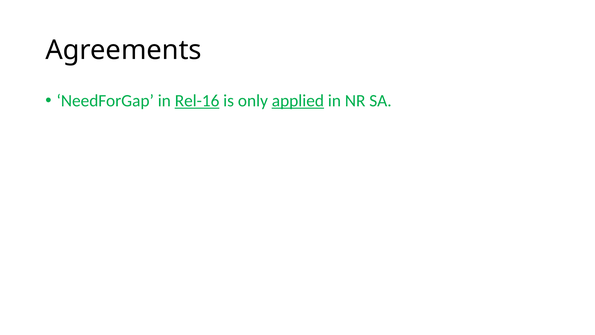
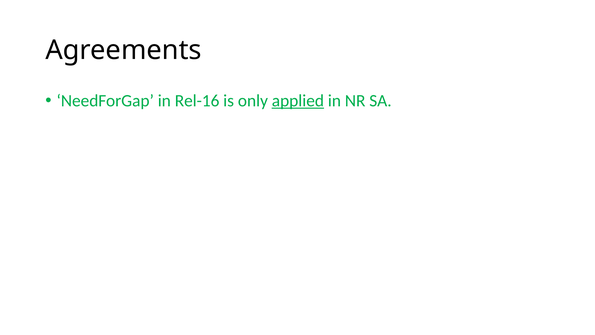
Rel-16 underline: present -> none (197, 101)
